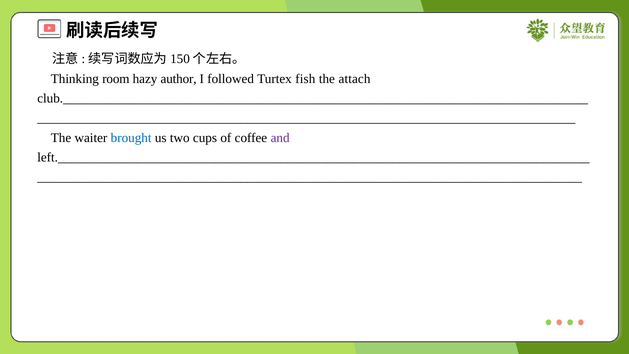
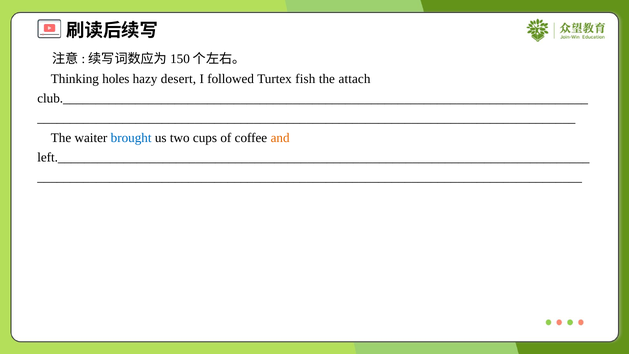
room: room -> holes (116, 79)
author: author -> desert (178, 79)
and colour: purple -> orange (280, 138)
